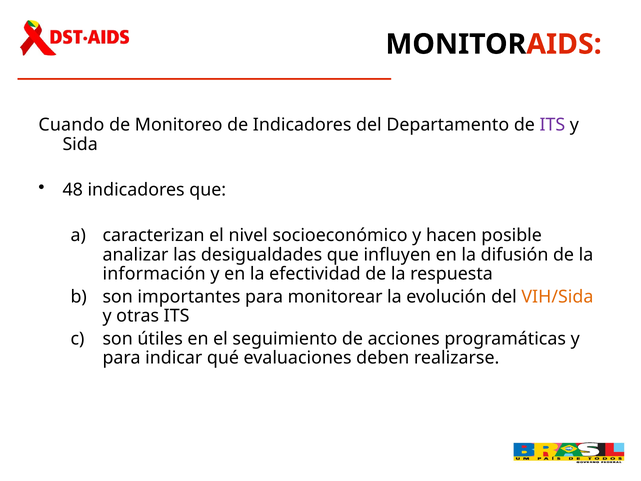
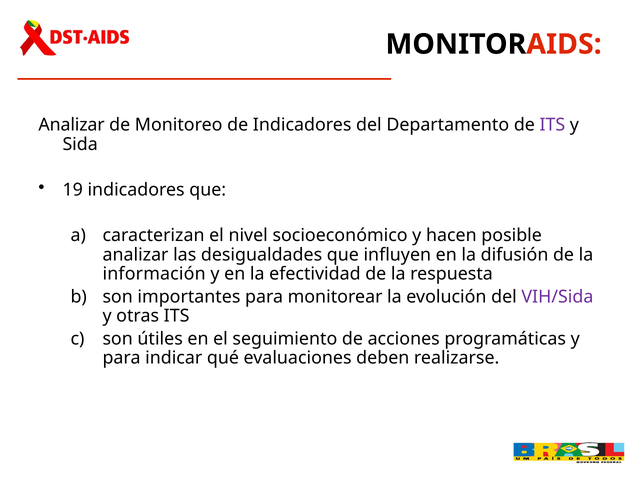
Cuando: Cuando -> Analizar (72, 125)
48: 48 -> 19 (73, 190)
VIH/Sida colour: orange -> purple (557, 297)
